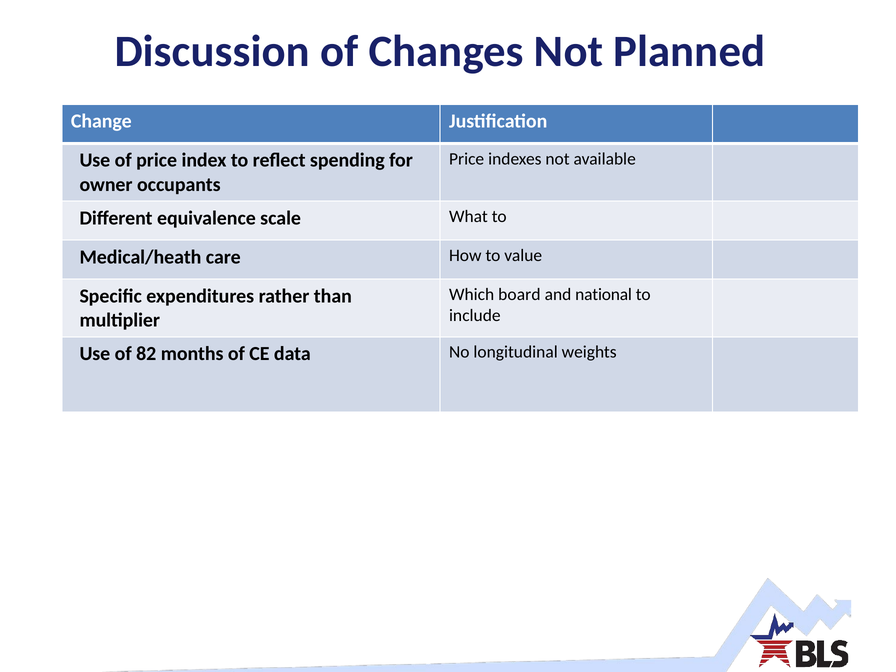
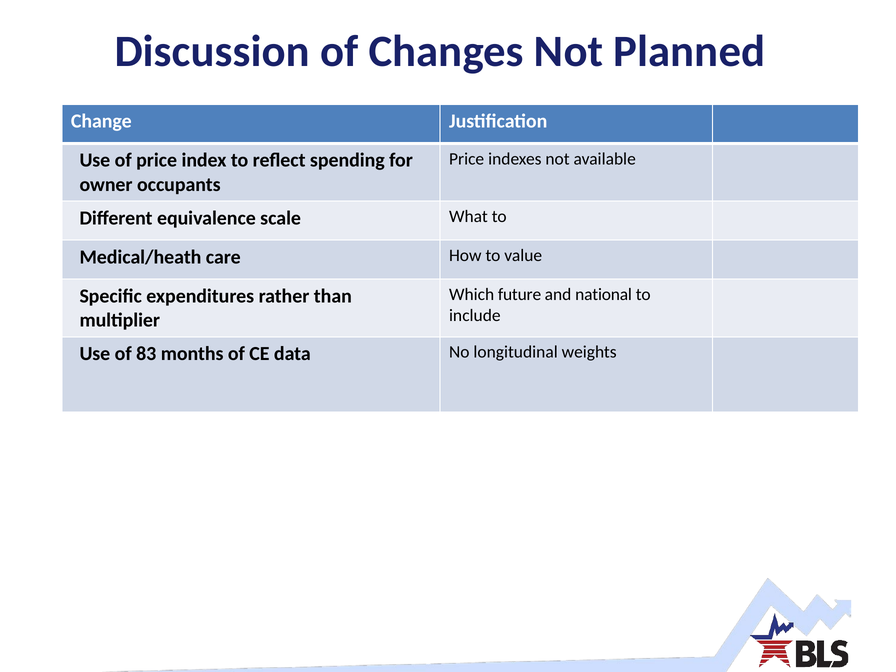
board: board -> future (520, 294)
82: 82 -> 83 (146, 354)
